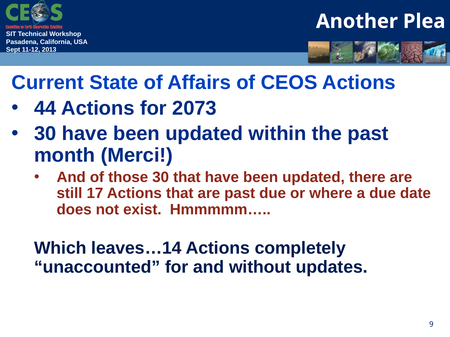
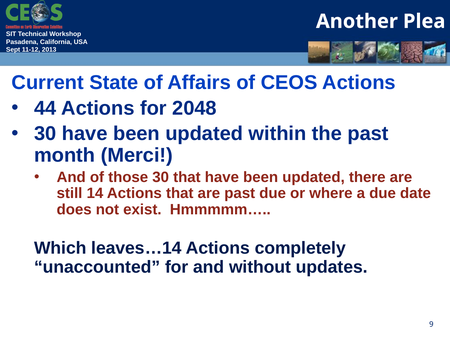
2073: 2073 -> 2048 (195, 108)
17: 17 -> 14 (95, 194)
